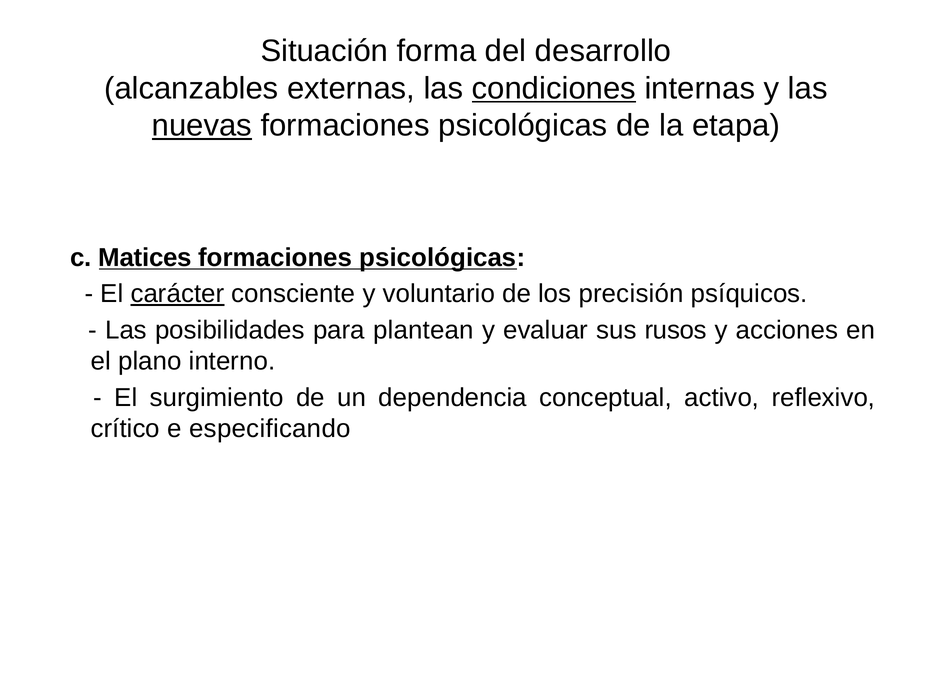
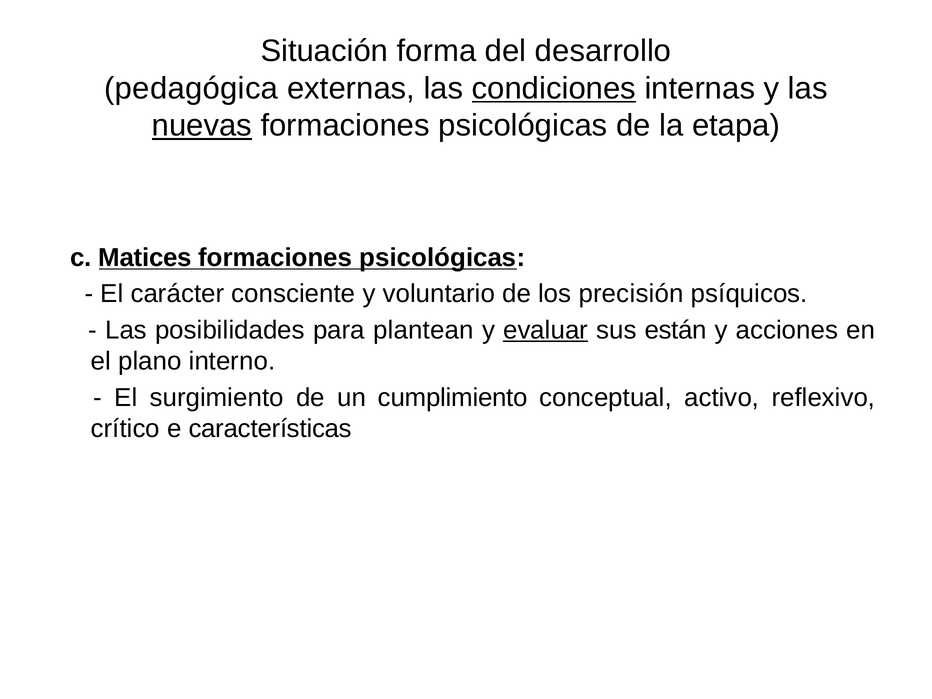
alcanzables: alcanzables -> pedagógica (191, 88)
carácter underline: present -> none (177, 294)
evaluar underline: none -> present (546, 330)
rusos: rusos -> están (676, 330)
dependencia: dependencia -> cumplimiento (453, 397)
especificando: especificando -> características (270, 429)
